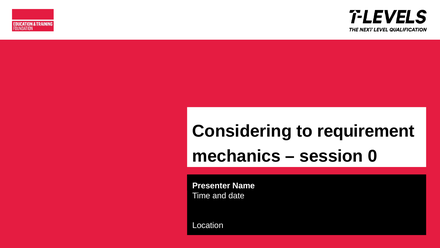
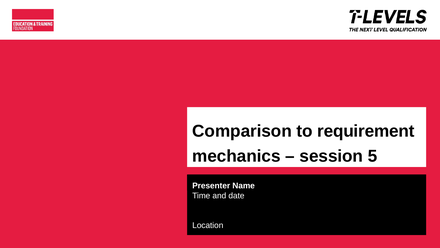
Considering: Considering -> Comparison (242, 131)
0: 0 -> 5 (373, 156)
